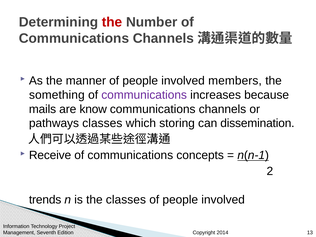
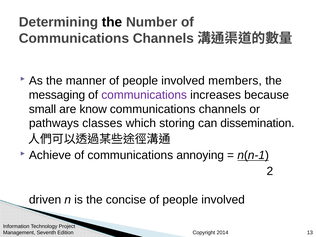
the colour: red -> black (112, 22)
something: something -> messaging (57, 95)
mails: mails -> small (42, 109)
Receive: Receive -> Achieve (50, 155)
concepts: concepts -> annoying (200, 155)
trends: trends -> driven (45, 200)
the classes: classes -> concise (126, 200)
